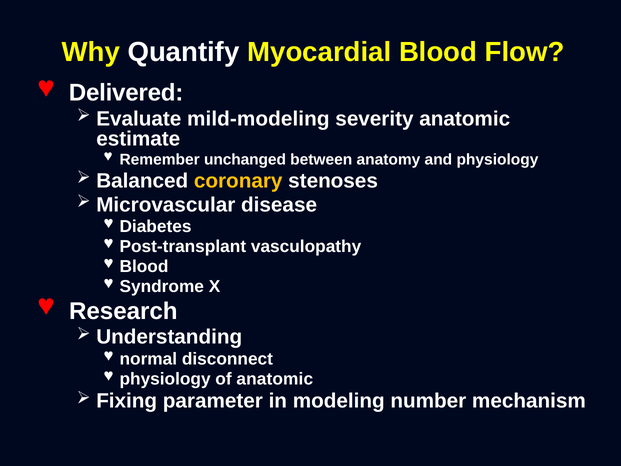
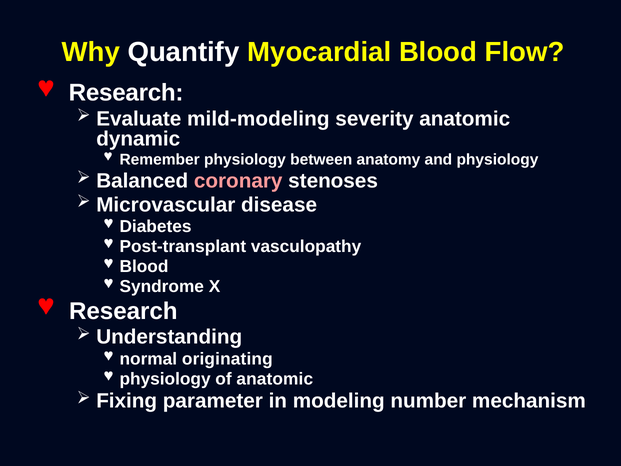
Delivered: Delivered -> Research (126, 93)
estimate: estimate -> dynamic (138, 139)
Remember unchanged: unchanged -> physiology (245, 159)
coronary colour: yellow -> pink (238, 181)
disconnect: disconnect -> originating (227, 359)
